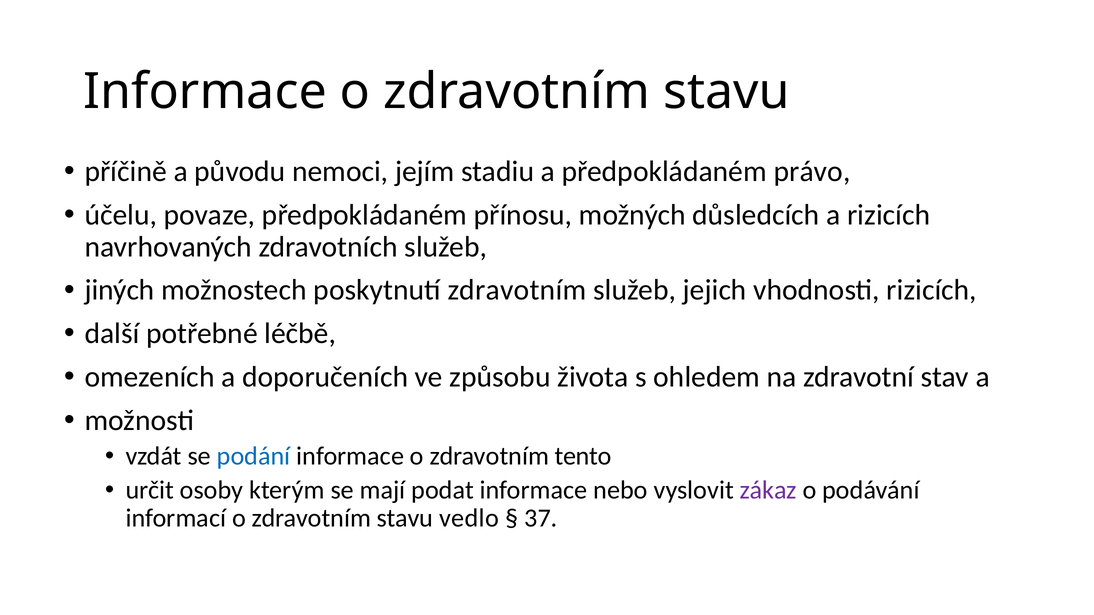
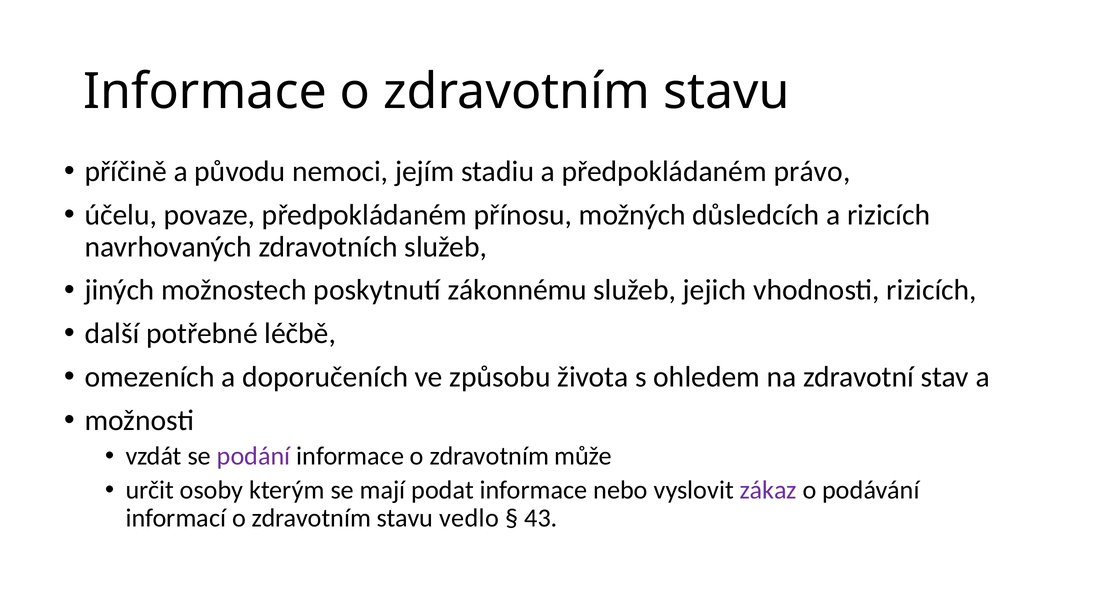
poskytnutí zdravotním: zdravotním -> zákonnému (517, 290)
podání colour: blue -> purple (254, 456)
tento: tento -> může (583, 456)
37: 37 -> 43 (541, 519)
